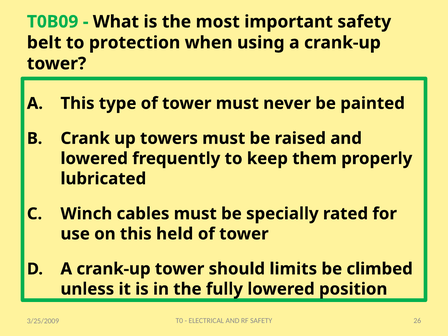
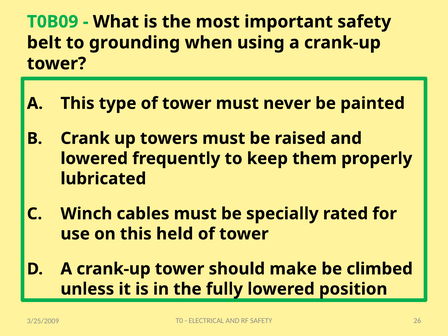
protection: protection -> grounding (135, 43)
limits: limits -> make (293, 269)
